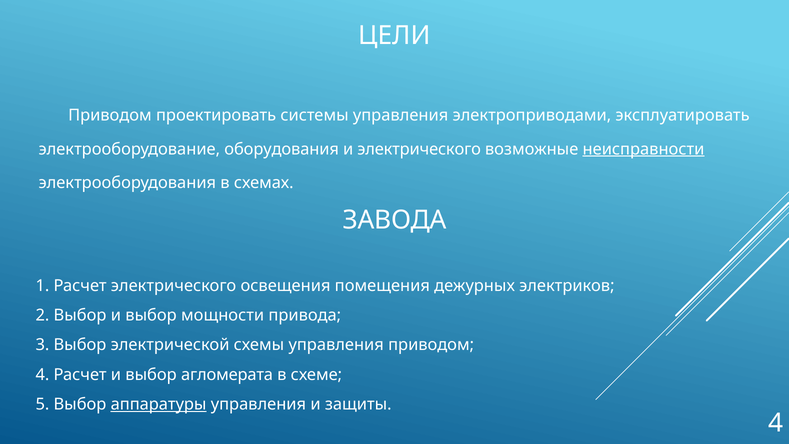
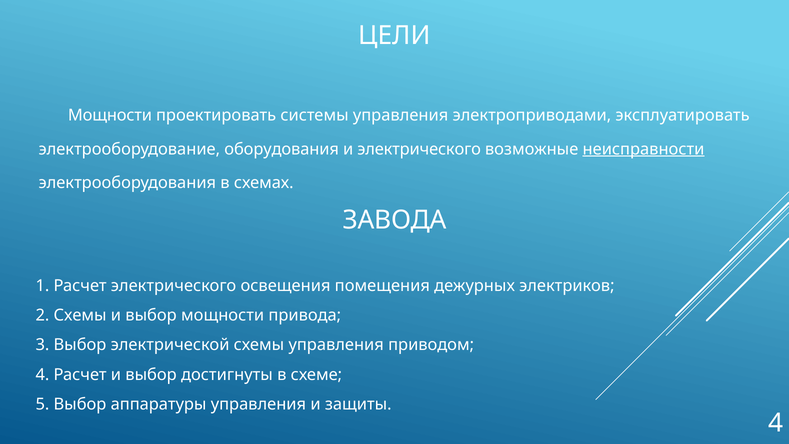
Приводом: Приводом -> Мощности (110, 116)
2 Выбор: Выбор -> Схемы (80, 315)
агломерата: агломерата -> достигнуты (227, 374)
аппаратуры underline: present -> none (159, 404)
